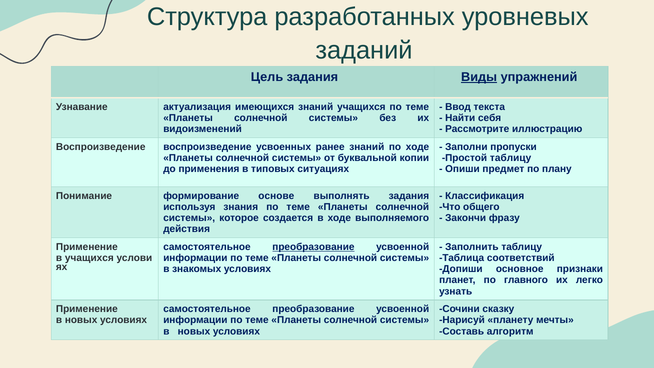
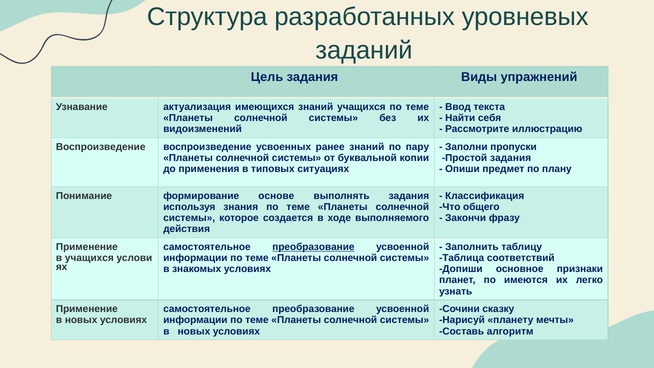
Виды underline: present -> none (479, 77)
по ходе: ходе -> пару (417, 147)
Простой таблицу: таблицу -> задания (511, 158)
главного: главного -> имеются (526, 280)
